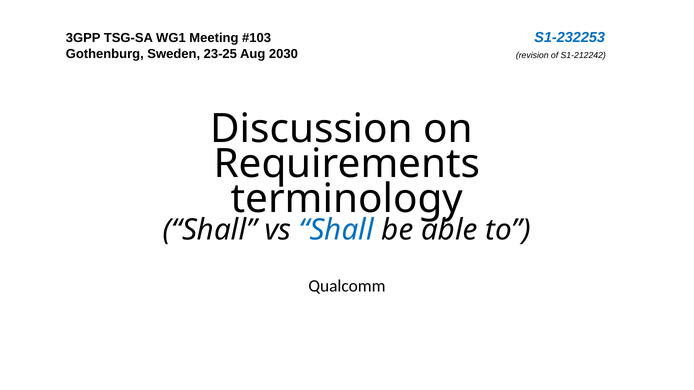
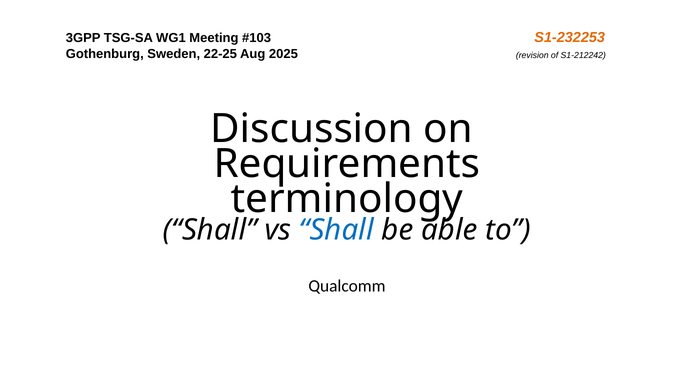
S1-232253 colour: blue -> orange (570, 38)
23-25: 23-25 -> 22-25 (220, 54)
2030: 2030 -> 2025 (283, 54)
